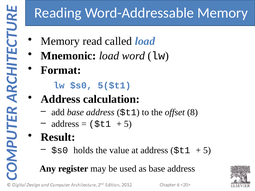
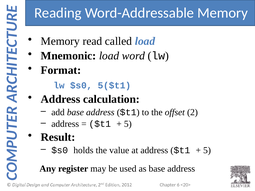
8: 8 -> 2 (192, 112)
